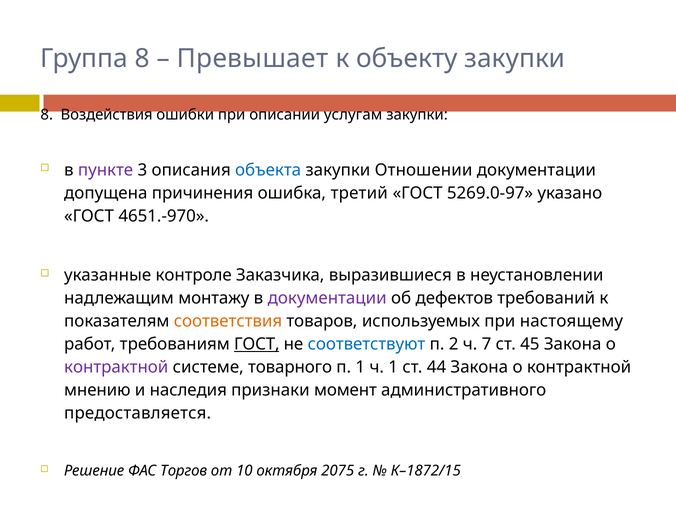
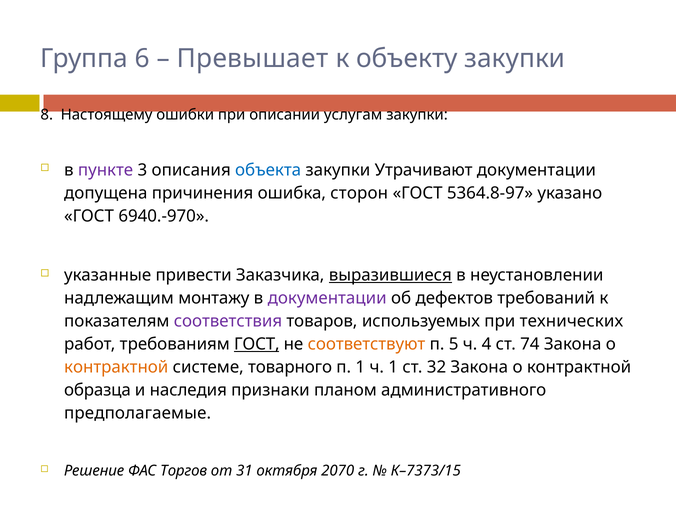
Группа 8: 8 -> 6 (142, 59)
Воздействия: Воздействия -> Настоящему (107, 115)
Отношении: Отношении -> Утрачивают (424, 170)
третий: третий -> сторон (359, 193)
5269.0-97: 5269.0-97 -> 5364.8-97 (490, 193)
4651.-970: 4651.-970 -> 6940.-970 (164, 216)
контроле: контроле -> привести (194, 275)
выразившиеся underline: none -> present (390, 275)
соответствия colour: orange -> purple (228, 321)
настоящему: настоящему -> технических (571, 321)
соответствуют colour: blue -> orange (367, 344)
2: 2 -> 5 (454, 344)
7: 7 -> 4 (487, 344)
45: 45 -> 74 (530, 344)
контрактной colour: purple -> orange (116, 367)
44: 44 -> 32 (437, 367)
мнению: мнению -> образца (97, 390)
момент: момент -> планом (345, 390)
предоставляется: предоставляется -> предполагаемые (138, 413)
10: 10 -> 31 (244, 471)
2075: 2075 -> 2070 (338, 471)
К–1872/15: К–1872/15 -> К–7373/15 (426, 471)
